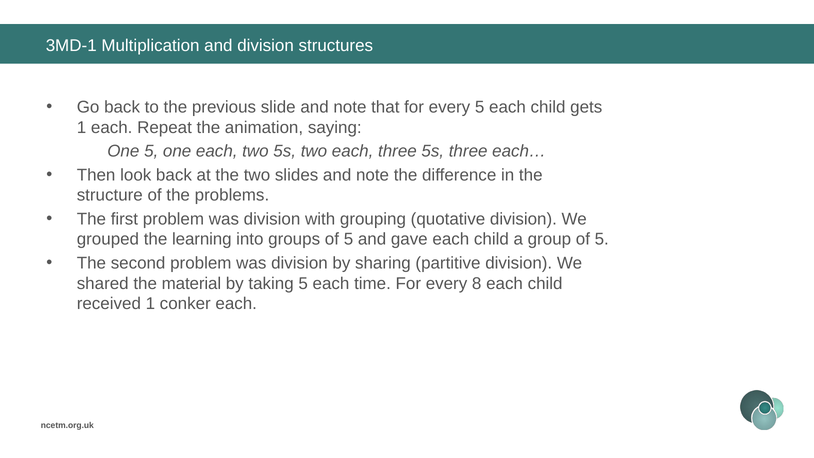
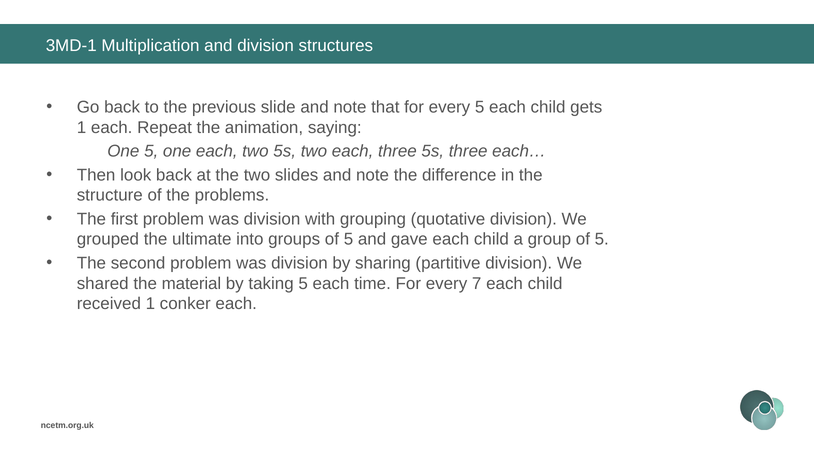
learning: learning -> ultimate (202, 239)
8: 8 -> 7 (477, 283)
